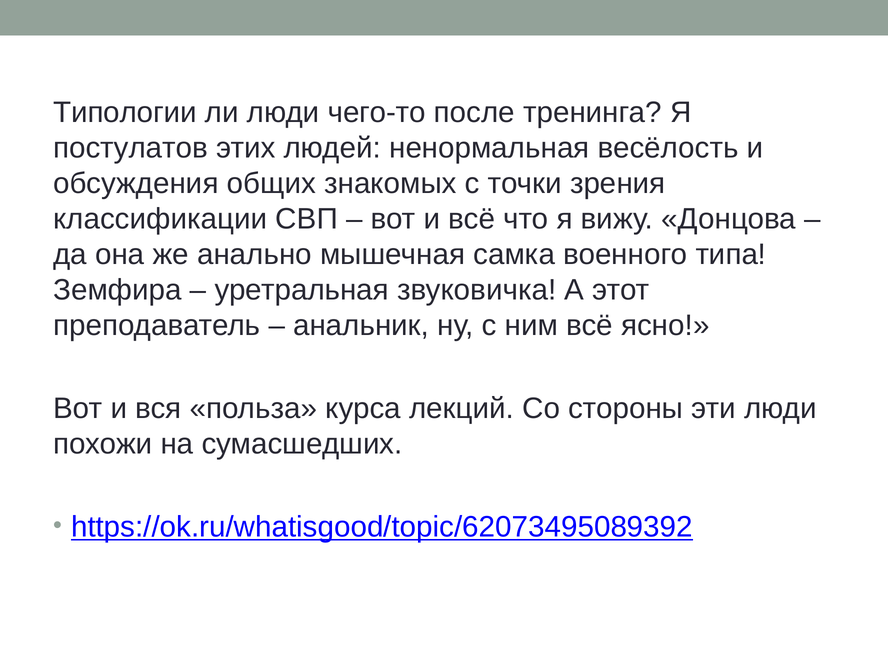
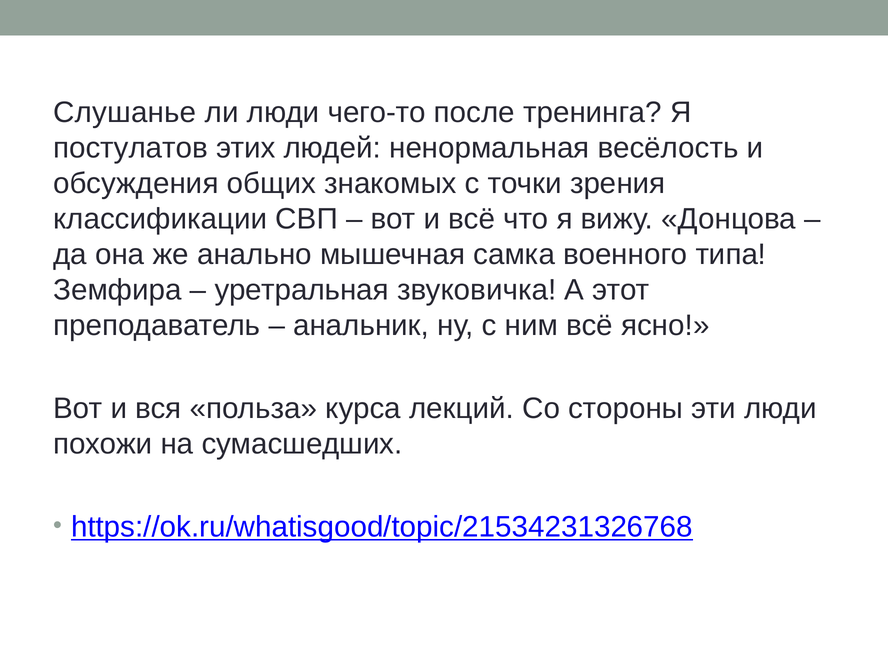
Типологии: Типологии -> Слушанье (125, 113)
https://ok.ru/whatisgood/topic/62073495089392: https://ok.ru/whatisgood/topic/62073495089392 -> https://ok.ru/whatisgood/topic/21534231326768 (382, 527)
